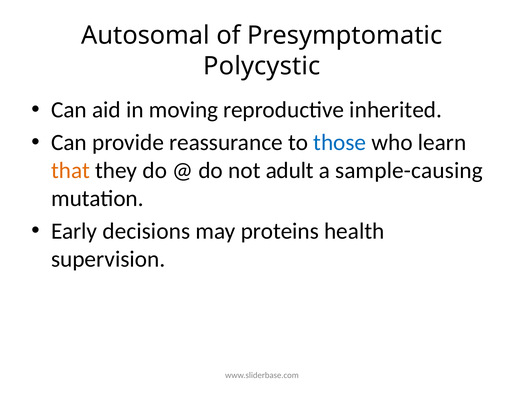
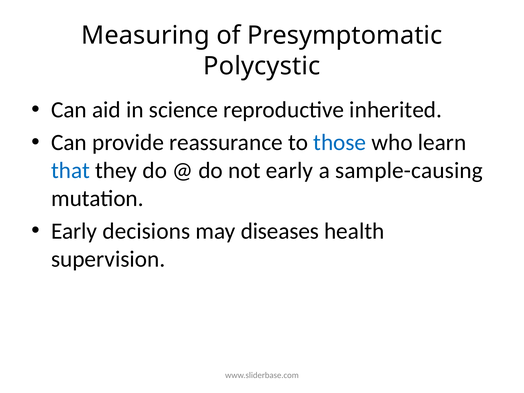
Autosomal: Autosomal -> Measuring (146, 35)
moving: moving -> science (183, 110)
that colour: orange -> blue (71, 170)
not adult: adult -> early (289, 170)
proteins: proteins -> diseases (280, 231)
